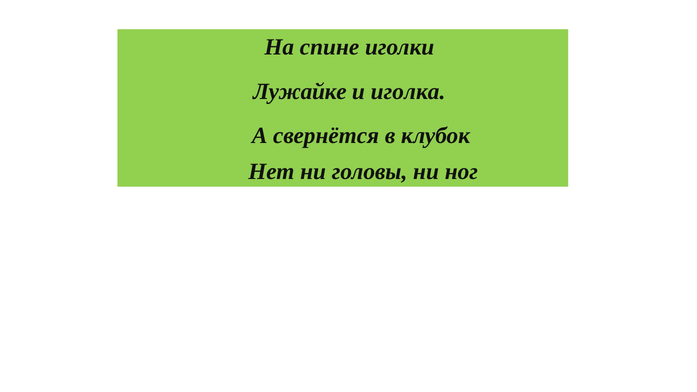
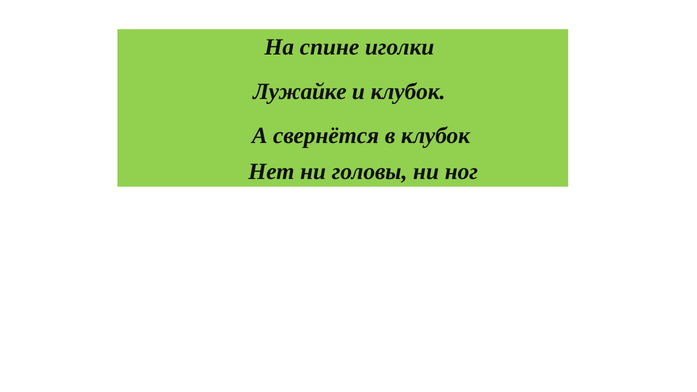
и иголка: иголка -> клубок (408, 92)
